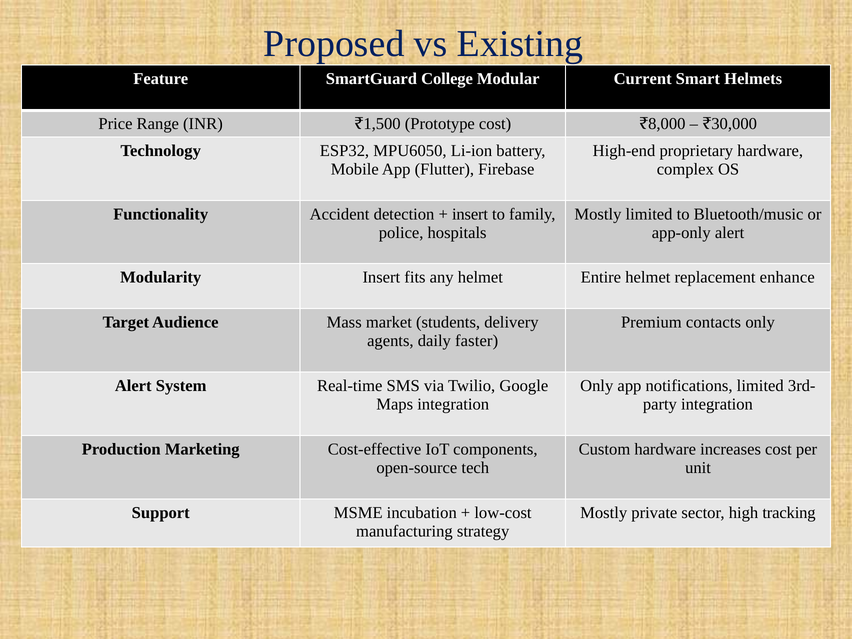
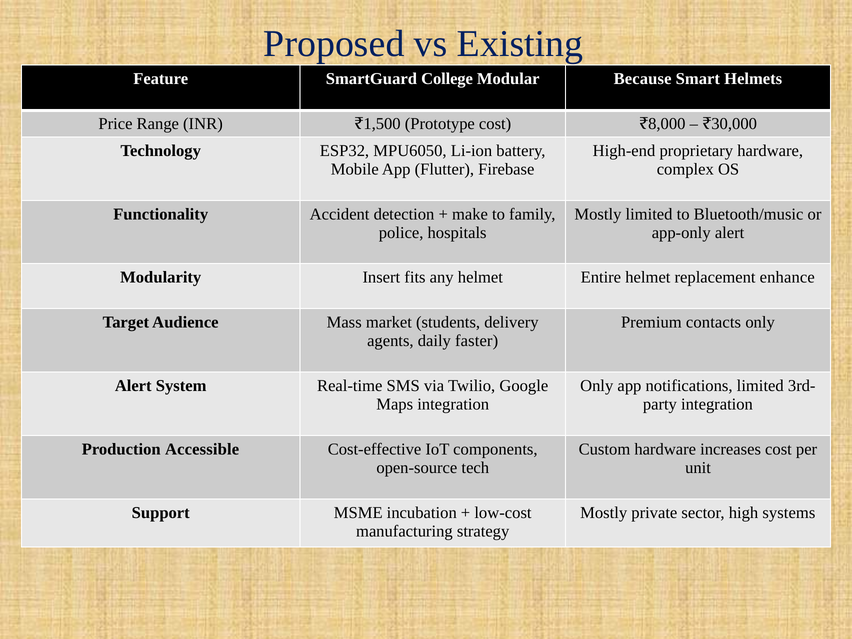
Current: Current -> Because (643, 79)
insert: insert -> make (470, 214)
Marketing: Marketing -> Accessible (202, 449)
tracking: tracking -> systems (789, 513)
